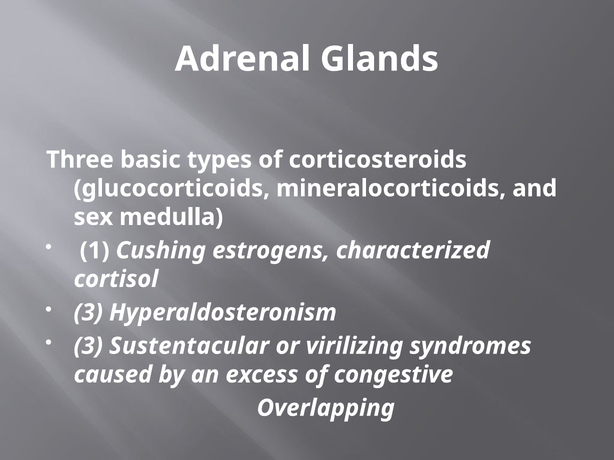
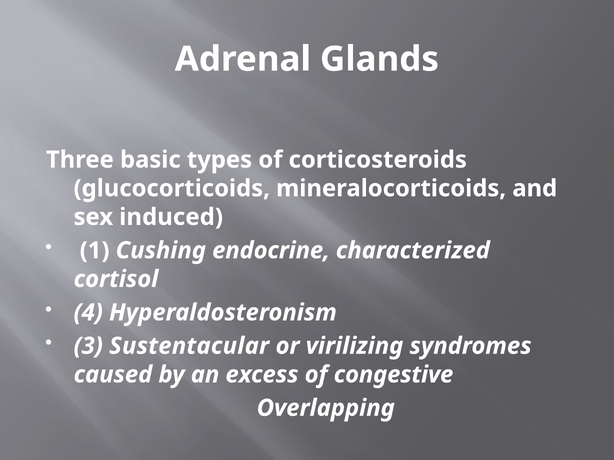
medulla: medulla -> induced (171, 217)
estrogens: estrogens -> endocrine (271, 251)
3: 3 -> 4 (88, 313)
